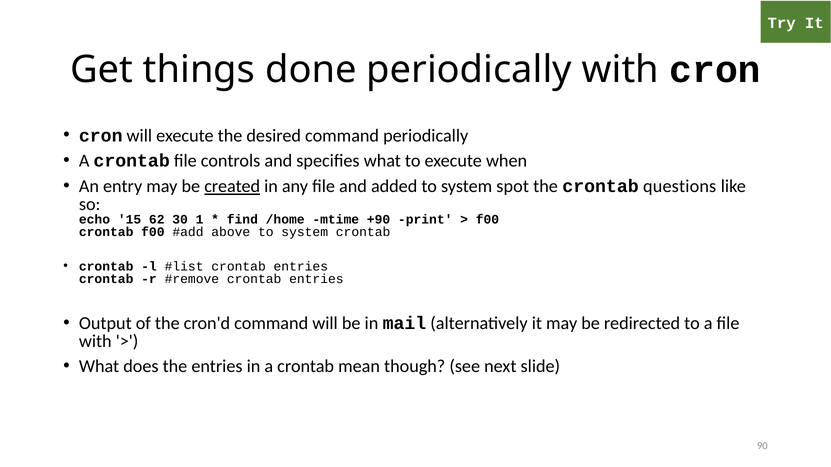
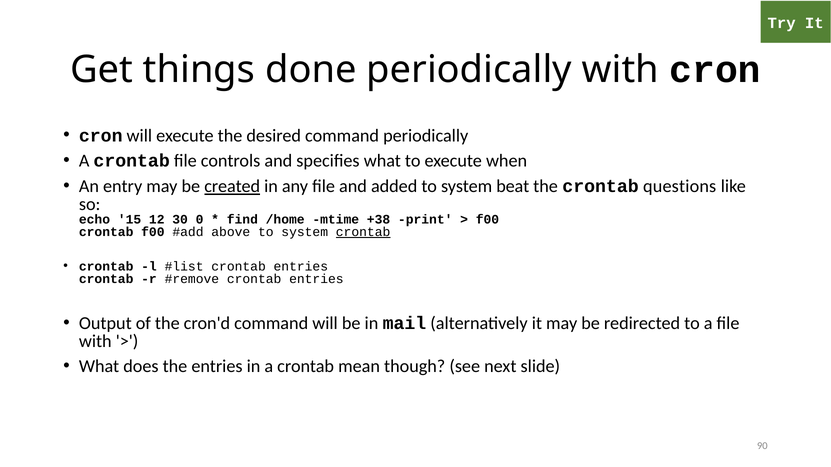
spot: spot -> beat (513, 187)
62: 62 -> 12 (157, 220)
1: 1 -> 0 (200, 220)
+90: +90 -> +38 (379, 220)
crontab underline: none -> present (363, 232)
